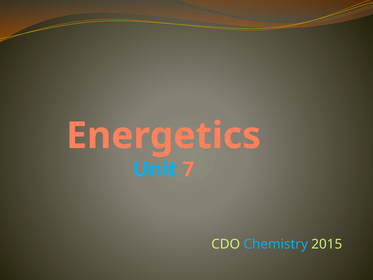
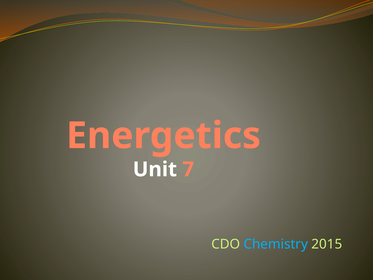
Unit colour: light blue -> white (155, 169)
